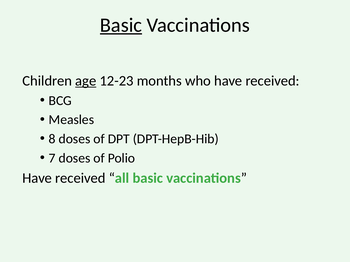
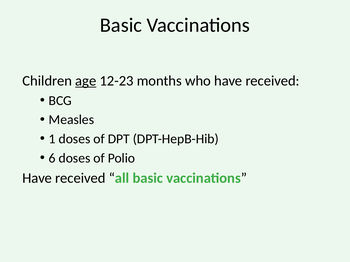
Basic underline: present -> none (121, 25)
8: 8 -> 1 (52, 139)
7: 7 -> 6 (52, 158)
